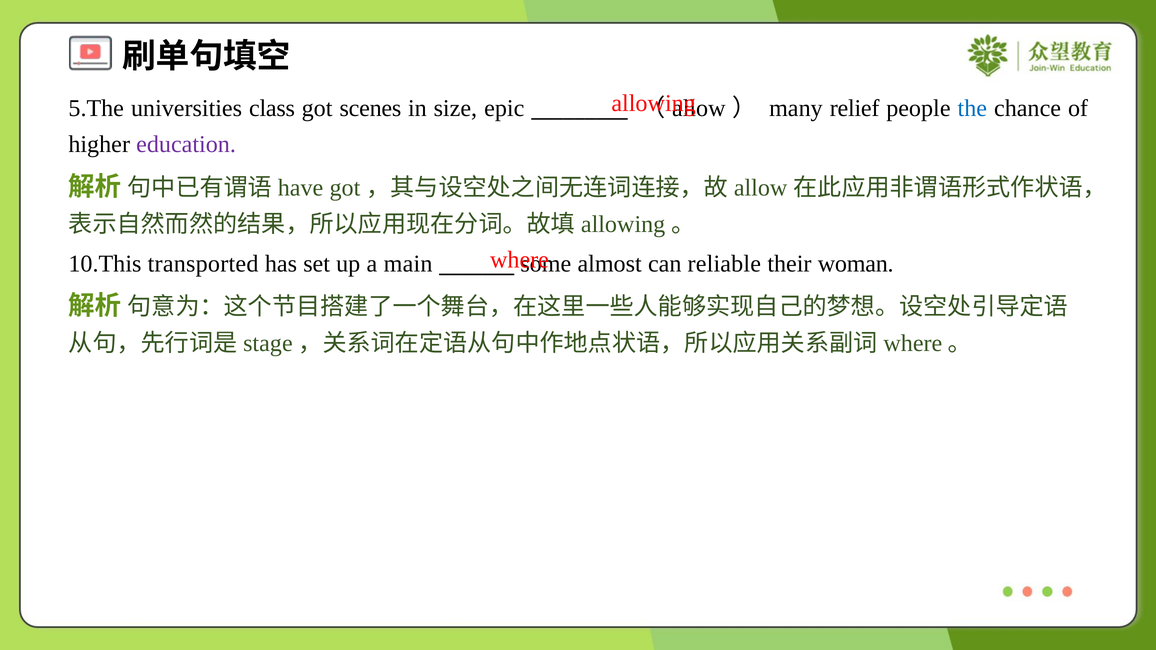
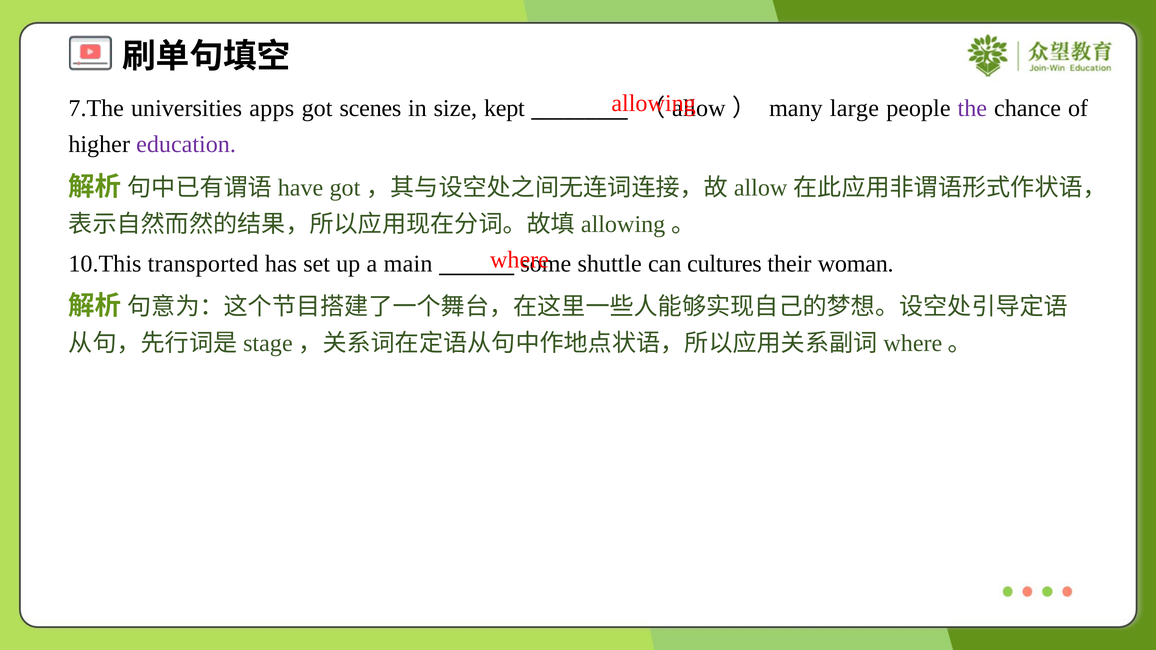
5.The: 5.The -> 7.The (96, 108)
class: class -> apps (272, 108)
epic: epic -> kept (504, 108)
relief: relief -> large (854, 108)
the colour: blue -> purple (972, 108)
almost: almost -> shuttle (610, 264)
reliable: reliable -> cultures (724, 264)
